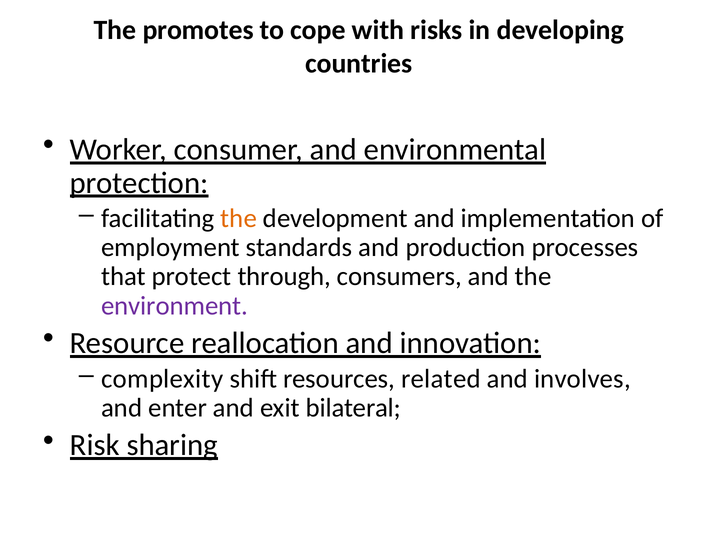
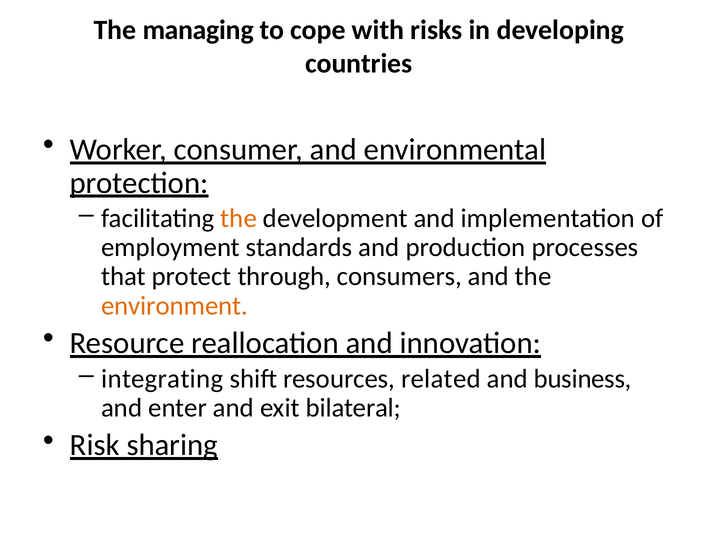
promotes: promotes -> managing (198, 30)
environment colour: purple -> orange (175, 306)
complexity: complexity -> integrating (162, 379)
involves: involves -> business (583, 379)
